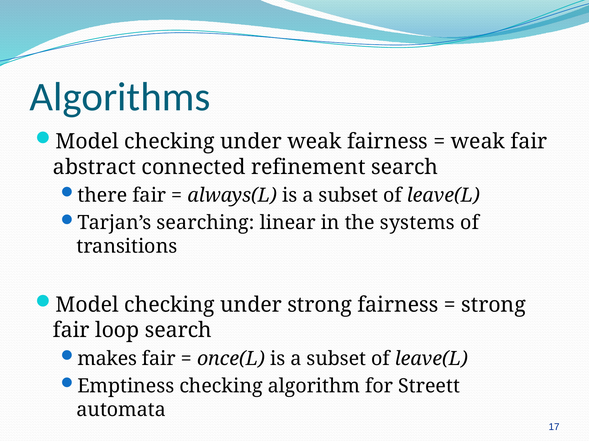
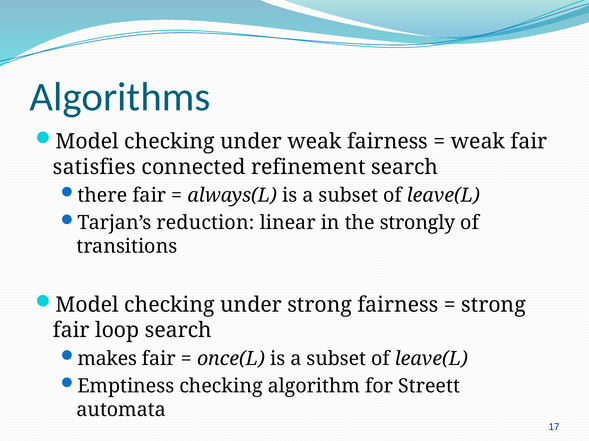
abstract: abstract -> satisfies (94, 167)
searching: searching -> reduction (206, 223)
systems: systems -> strongly (418, 223)
